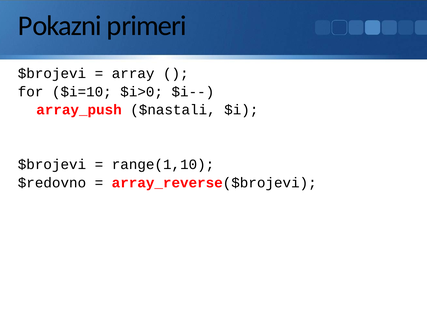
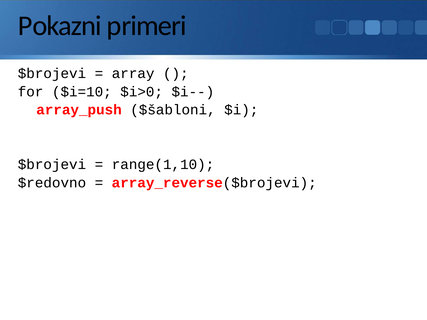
$nastali: $nastali -> $šabloni (173, 110)
